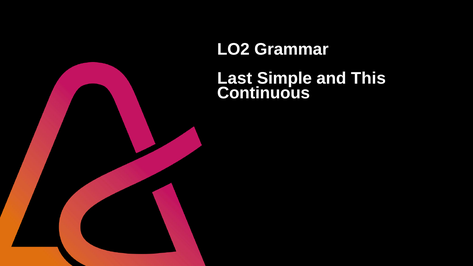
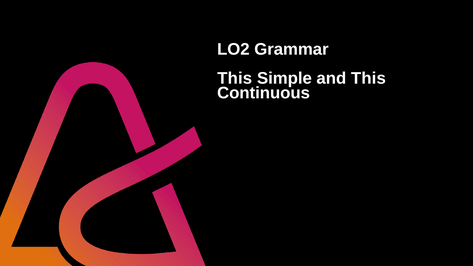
Last: Last -> This (235, 78)
